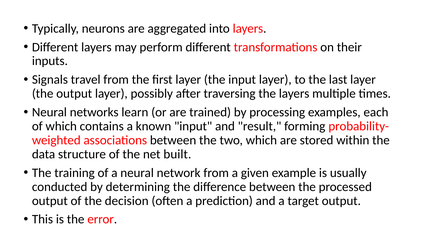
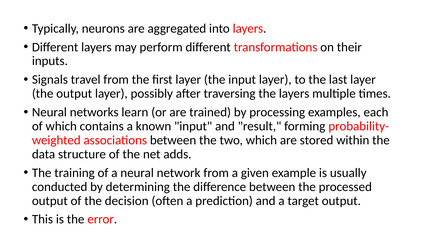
built: built -> adds (177, 154)
